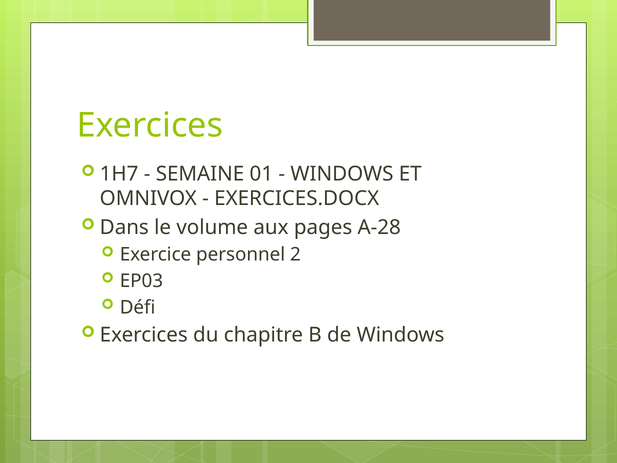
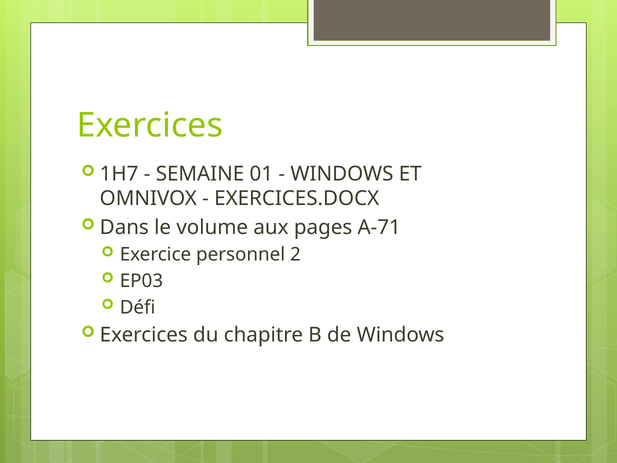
A-28: A-28 -> A-71 (379, 227)
